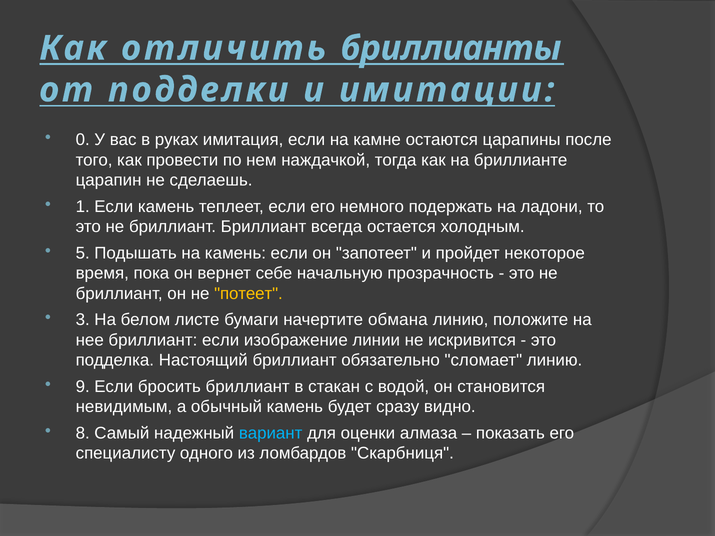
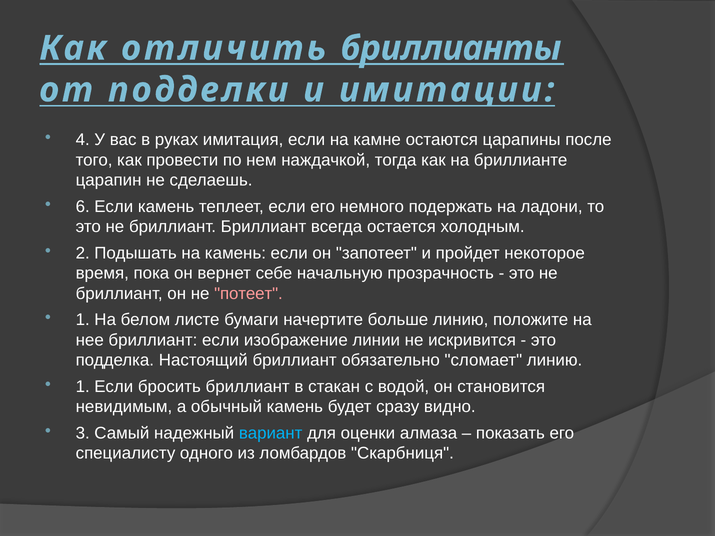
0: 0 -> 4 (83, 140)
1: 1 -> 6 (83, 207)
5: 5 -> 2 (83, 253)
потеет colour: yellow -> pink (248, 294)
3: 3 -> 1 (83, 320)
обмана: обмана -> больше (398, 320)
9: 9 -> 1 (83, 387)
8: 8 -> 3 (83, 433)
